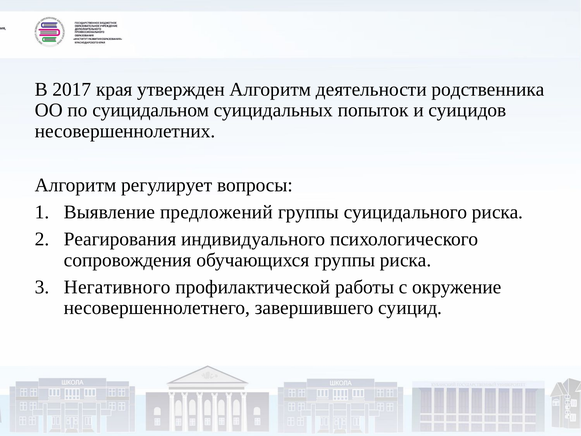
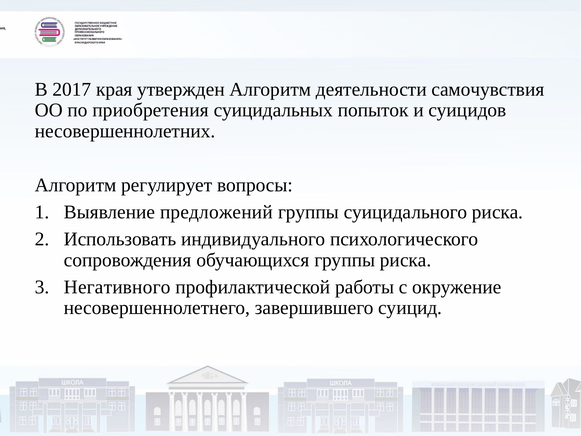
родственника: родственника -> самочувствия (488, 89)
суицидальном: суицидальном -> приобретения (151, 110)
Реагирования: Реагирования -> Использовать (120, 239)
